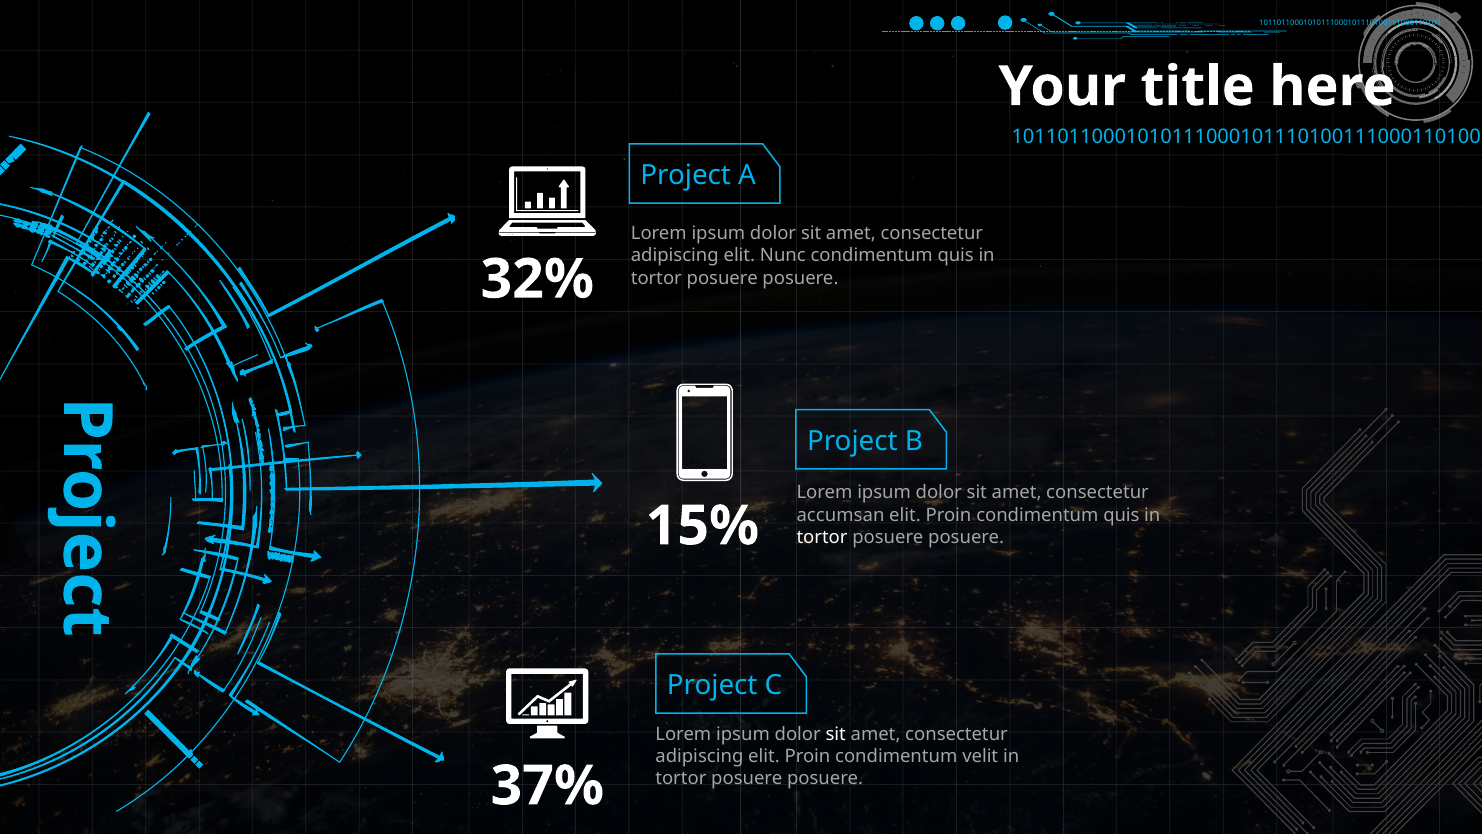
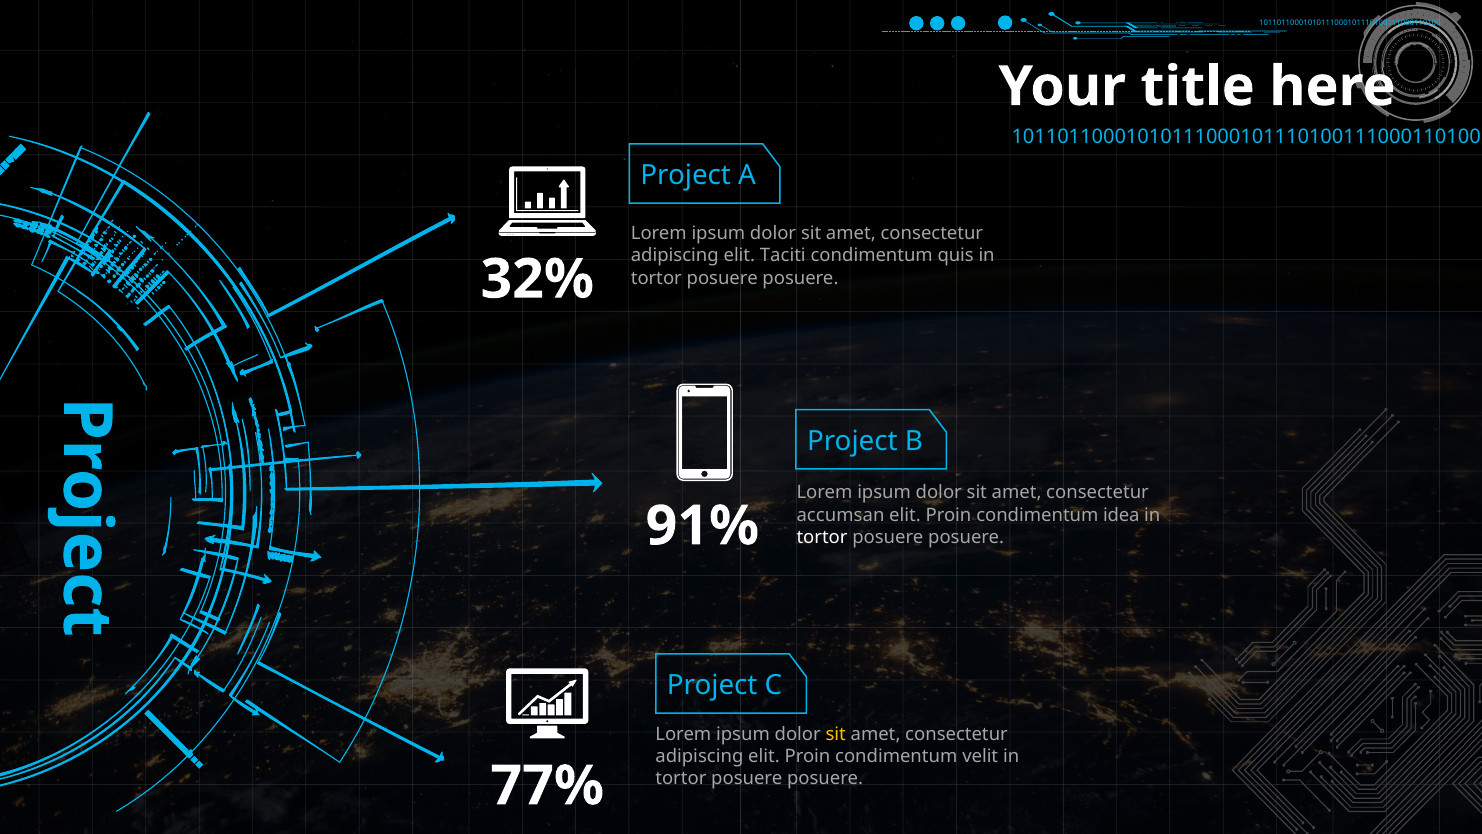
Nunc: Nunc -> Taciti (783, 256)
Proin condimentum quis: quis -> idea (1121, 515)
15%: 15% -> 91% (702, 526)
sit colour: white -> yellow (836, 734)
37%: 37% -> 77% (547, 786)
